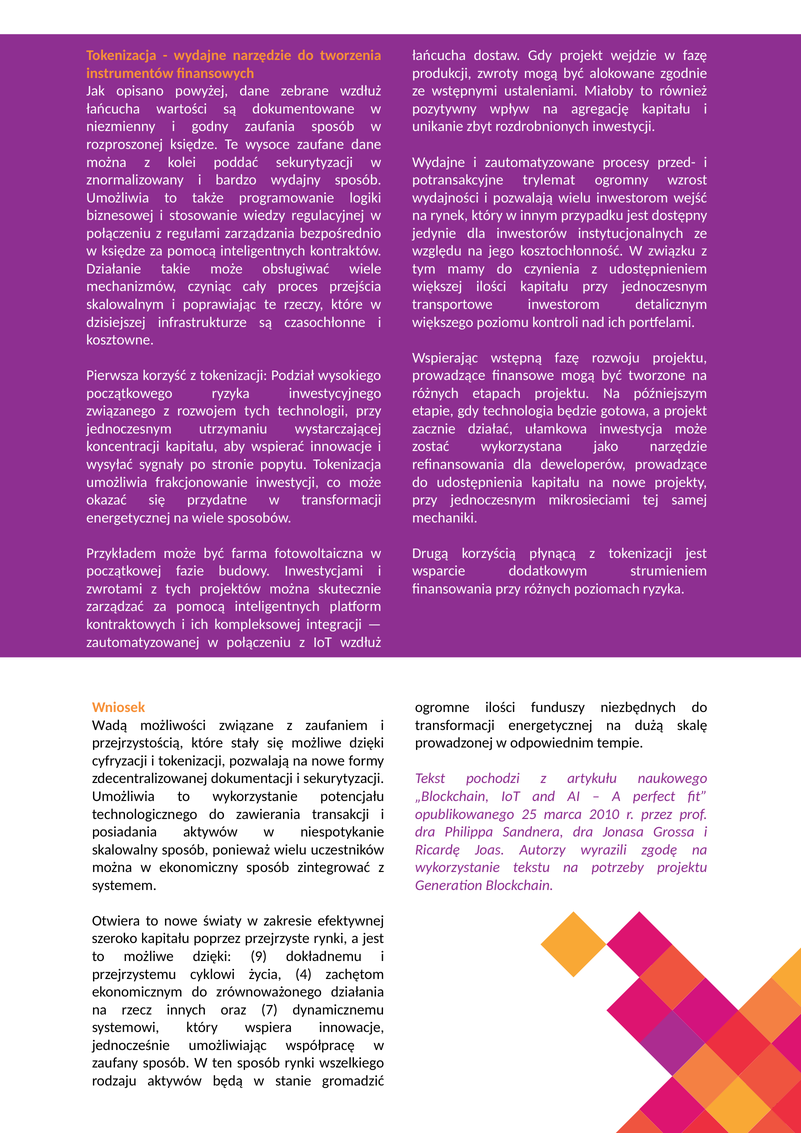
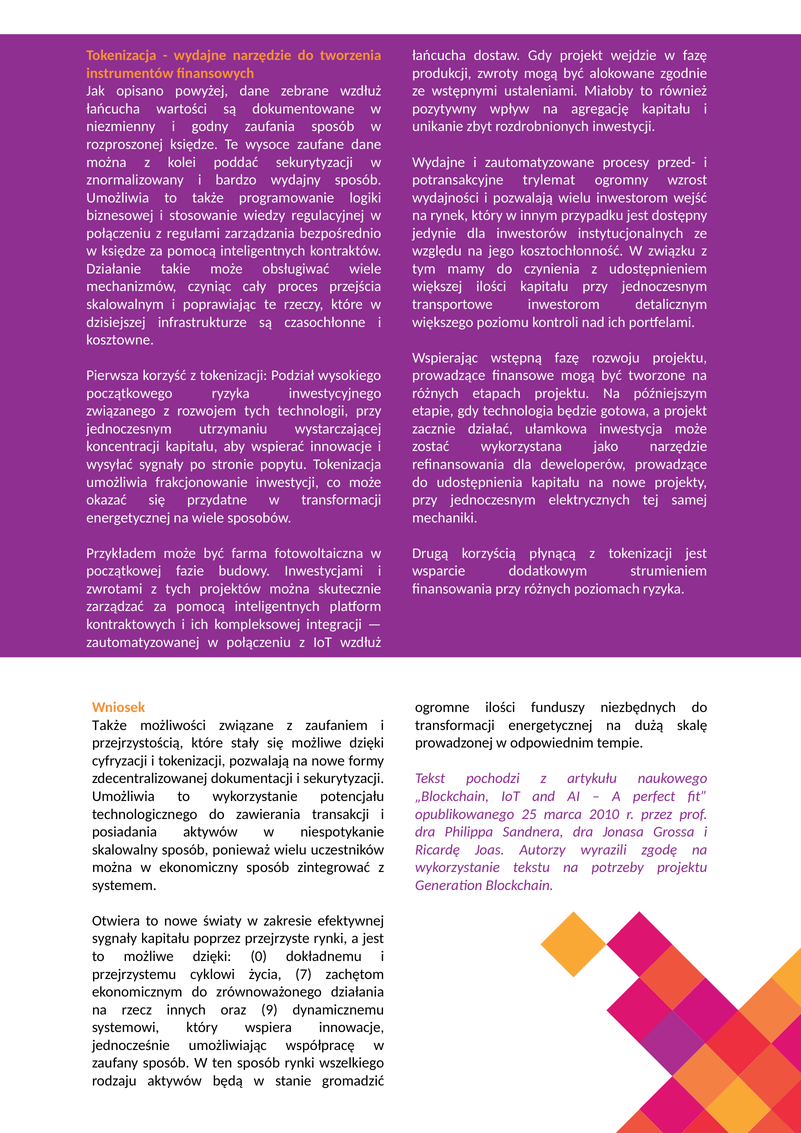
mikrosieciami: mikrosieciami -> elektrycznych (589, 500)
Wadą: Wadą -> Także (109, 725)
szeroko: szeroko -> sygnały (114, 938)
9: 9 -> 0 (259, 956)
4: 4 -> 7 (304, 974)
7: 7 -> 9 (269, 1010)
